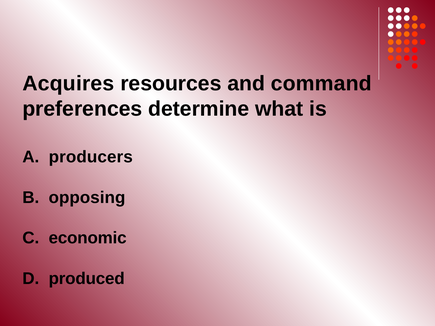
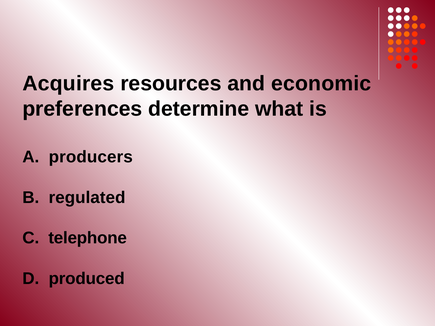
command: command -> economic (321, 84)
opposing: opposing -> regulated (87, 198)
economic: economic -> telephone (88, 238)
